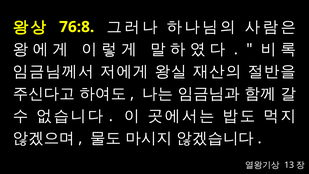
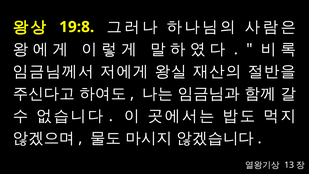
76:8: 76:8 -> 19:8 (77, 27)
